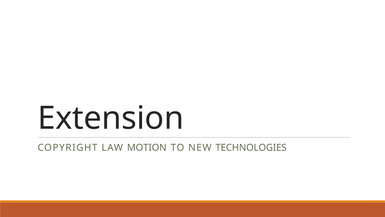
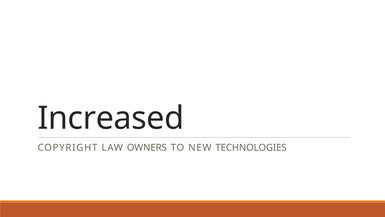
Extension: Extension -> Increased (111, 118)
MOTION: MOTION -> OWNERS (147, 147)
